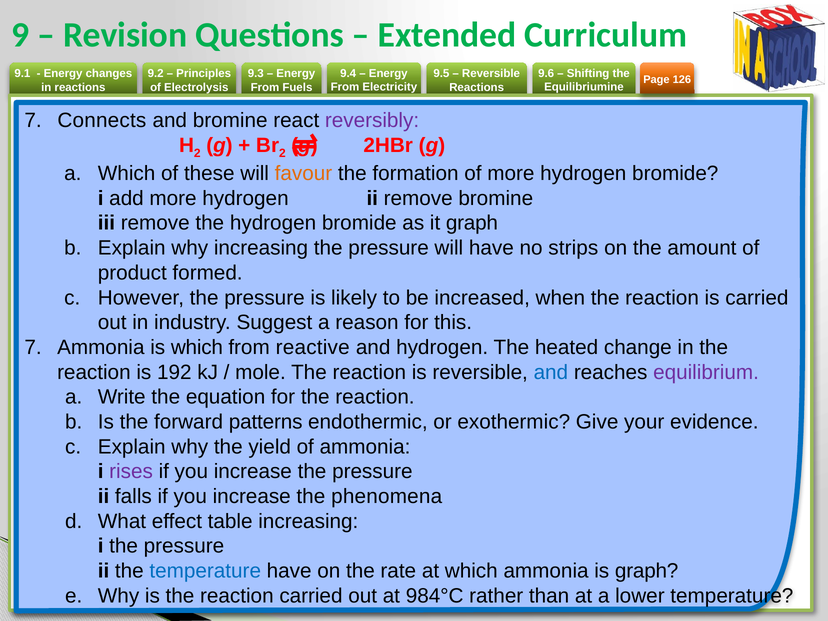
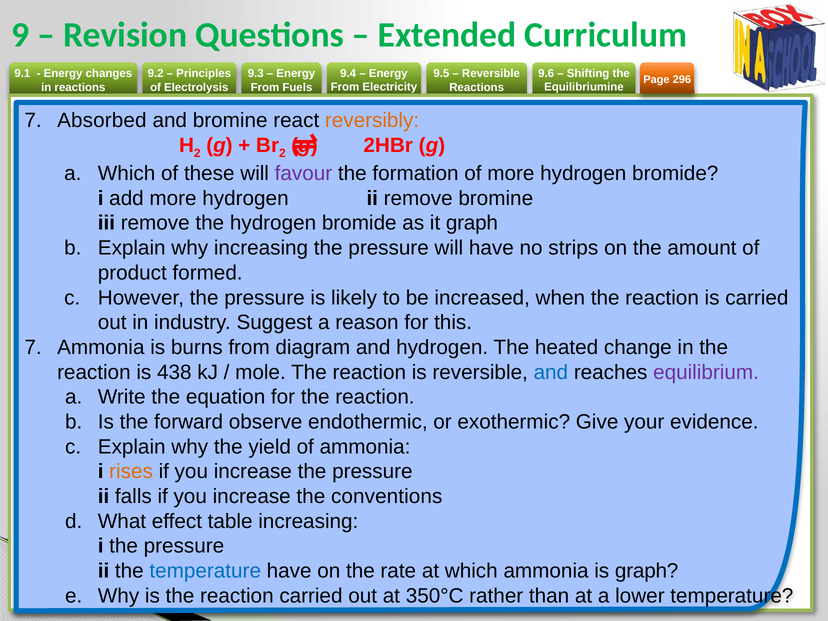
126: 126 -> 296 (682, 80)
Connects: Connects -> Absorbed (102, 120)
reversibly colour: purple -> orange (372, 120)
favour colour: orange -> purple (303, 173)
is which: which -> burns (197, 347)
reactive: reactive -> diagram (313, 347)
192: 192 -> 438 (174, 372)
patterns: patterns -> observe (266, 422)
rises colour: purple -> orange (131, 472)
phenomena: phenomena -> conventions (387, 496)
984°C: 984°C -> 350°C (435, 596)
